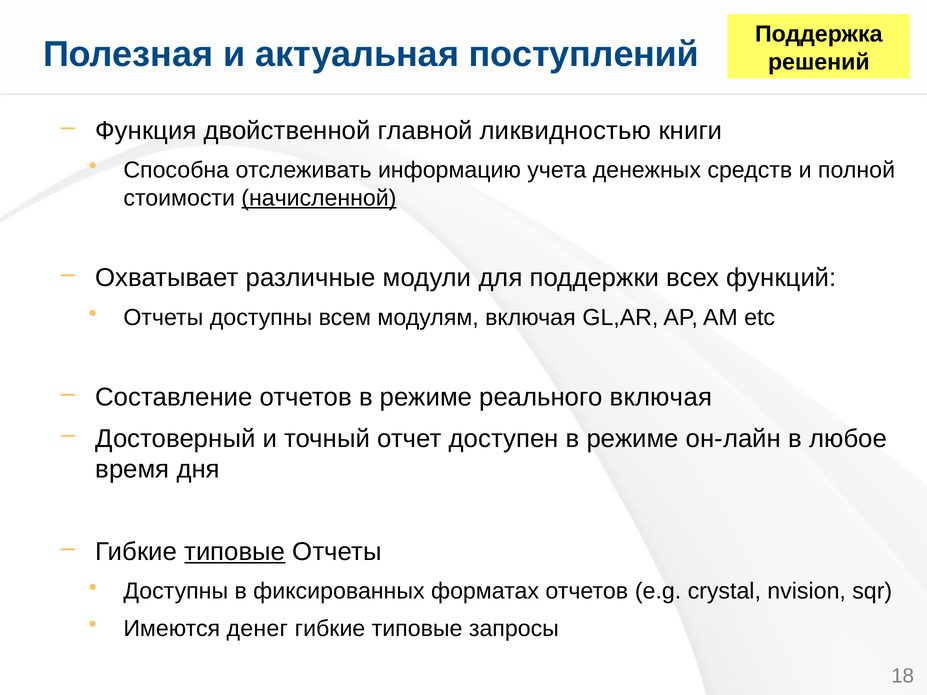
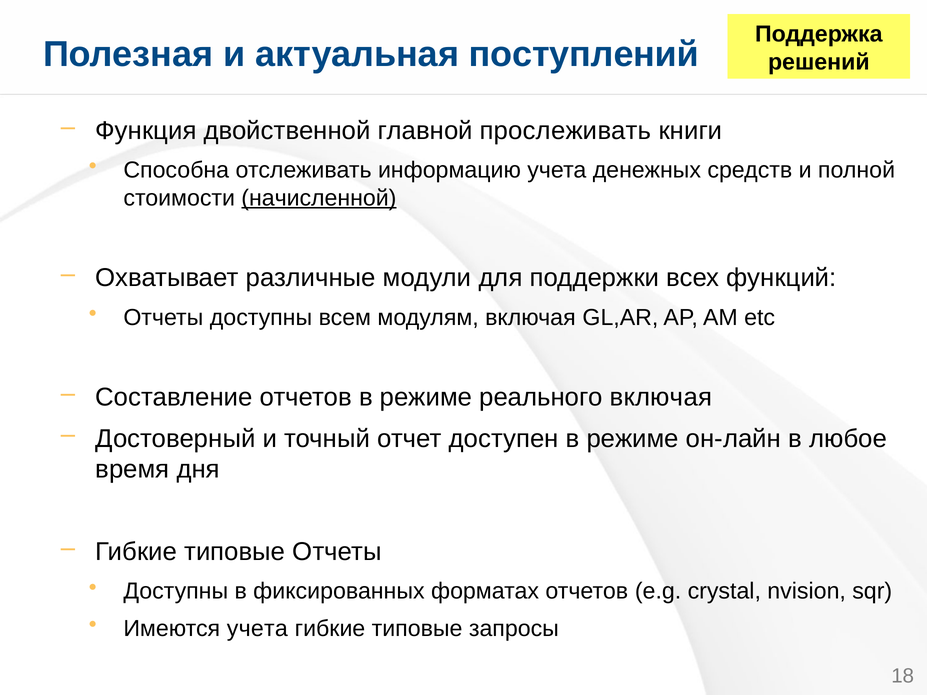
ликвидностью: ликвидностью -> прослеживать (566, 131)
типовые underline: present -> none (235, 552)
Имеются денег: денег -> учета (257, 629)
